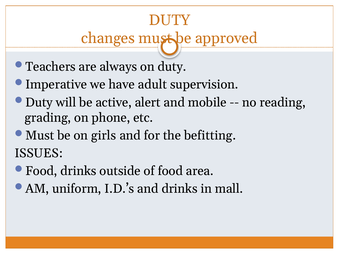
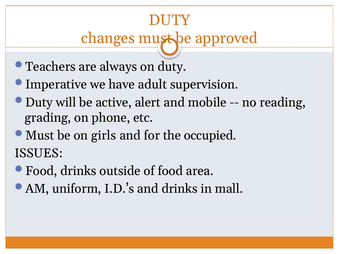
befitting: befitting -> occupied (210, 136)
